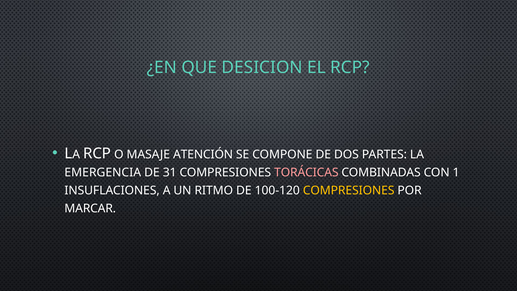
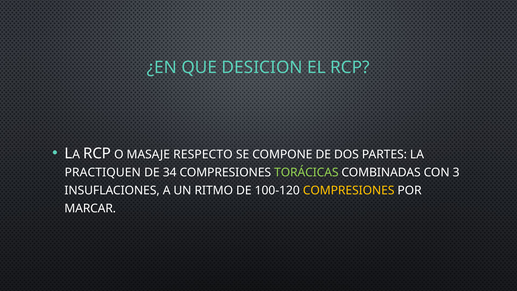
ATENCIÓN: ATENCIÓN -> RESPECTO (203, 154)
EMERGENCIA: EMERGENCIA -> PRACTIQUEN (103, 172)
31: 31 -> 34 (170, 172)
TORÁCICAS colour: pink -> light green (306, 172)
1: 1 -> 3 (456, 172)
